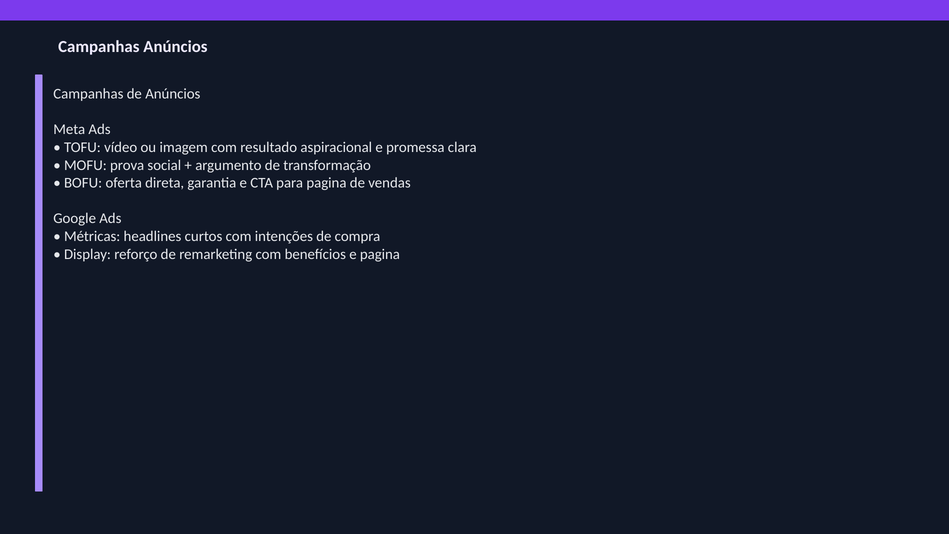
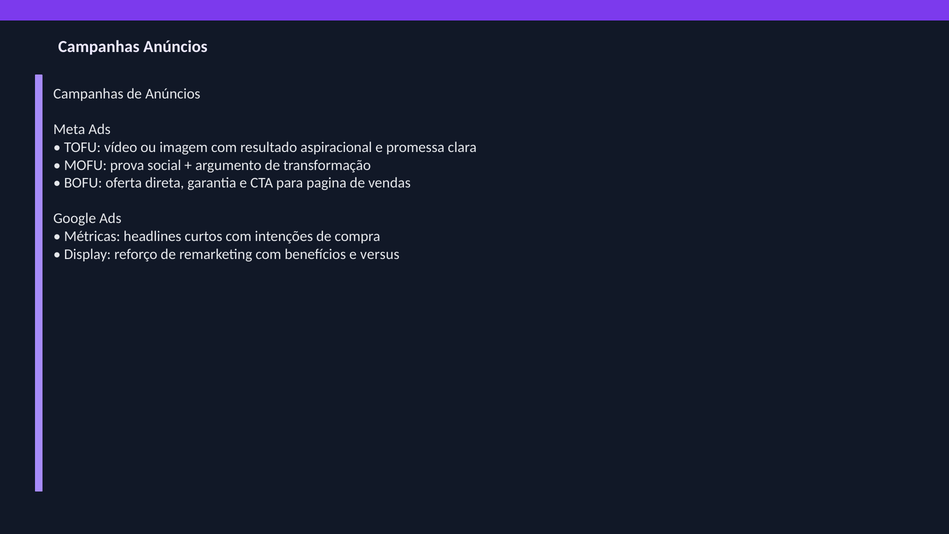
e pagina: pagina -> versus (380, 254)
